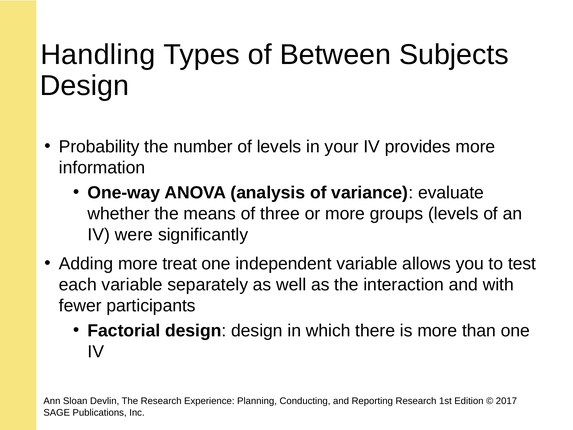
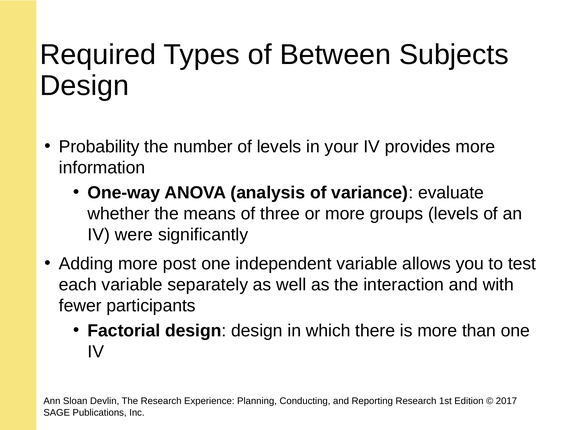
Handling: Handling -> Required (98, 55)
treat: treat -> post (180, 263)
